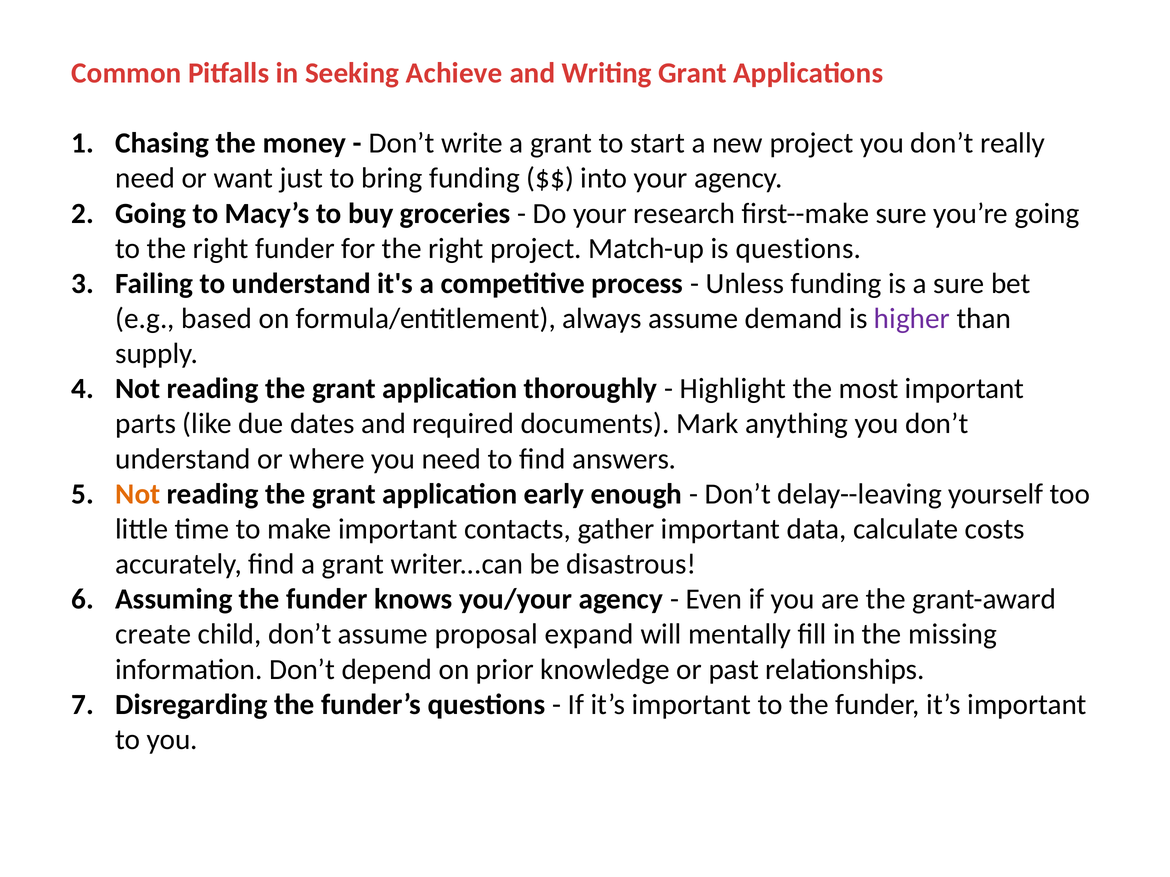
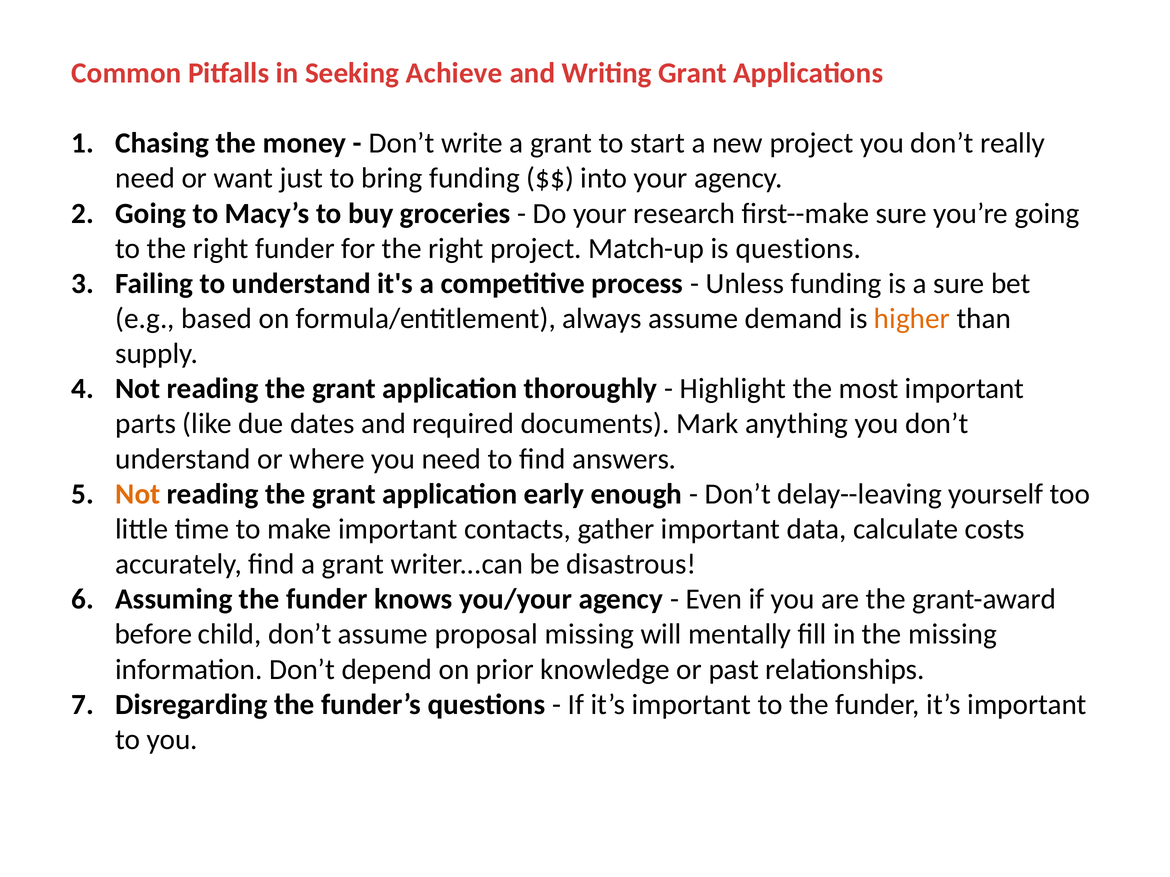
higher colour: purple -> orange (912, 319)
create: create -> before (153, 635)
proposal expand: expand -> missing (589, 635)
